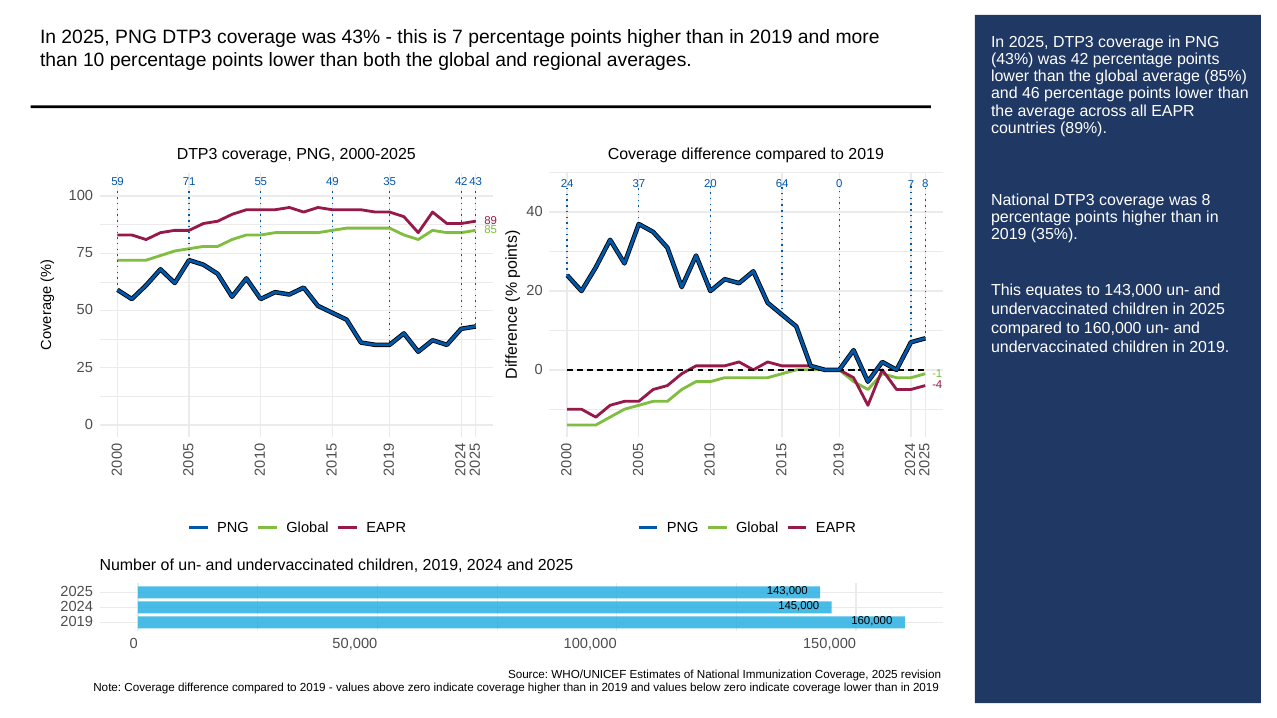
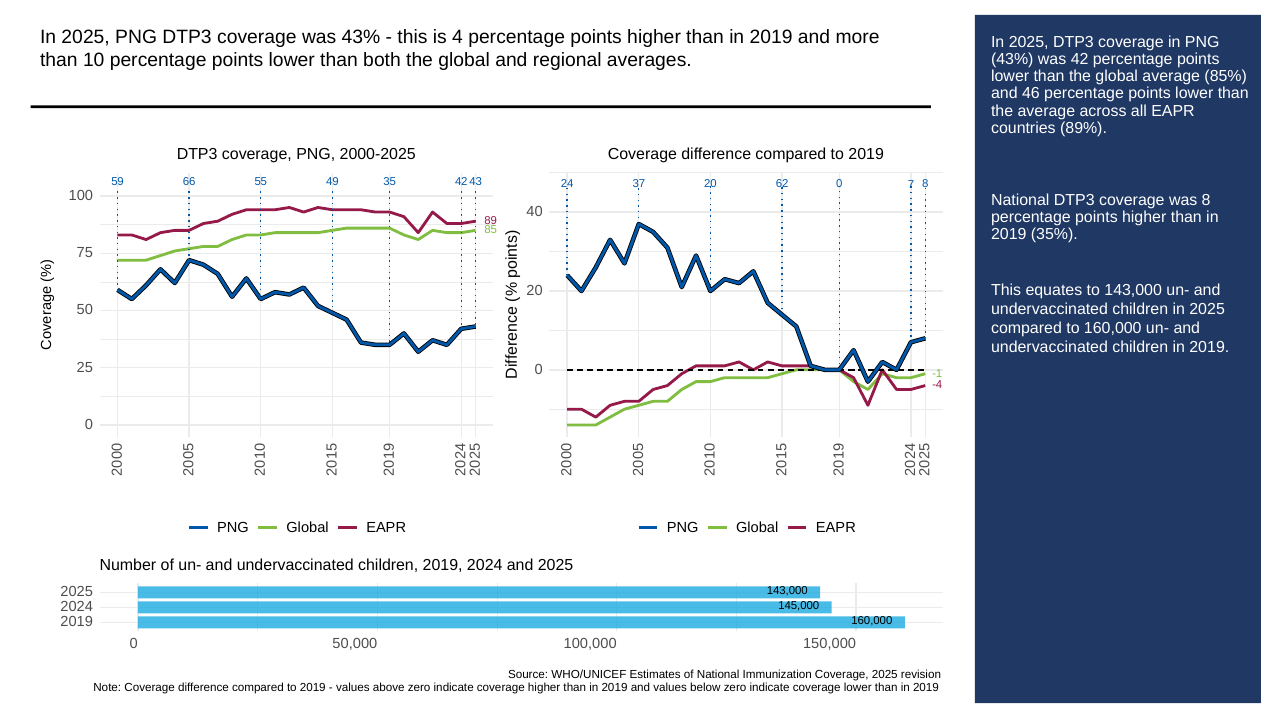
is 7: 7 -> 4 (458, 37)
71: 71 -> 66 (189, 182)
64: 64 -> 62 (782, 184)
